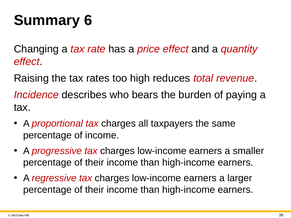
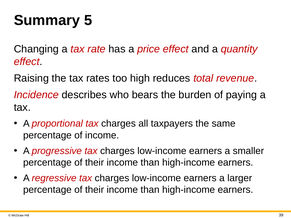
6: 6 -> 5 (88, 20)
